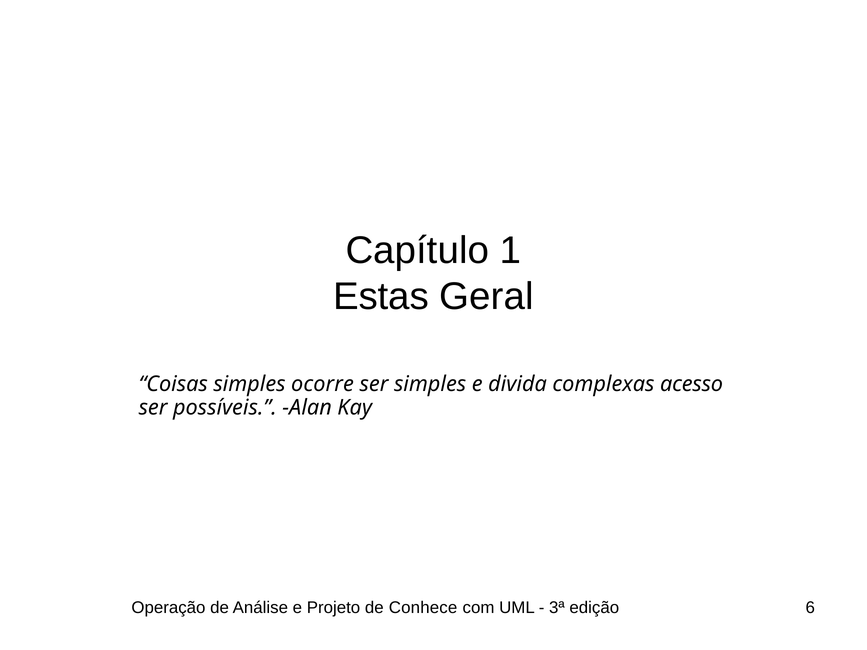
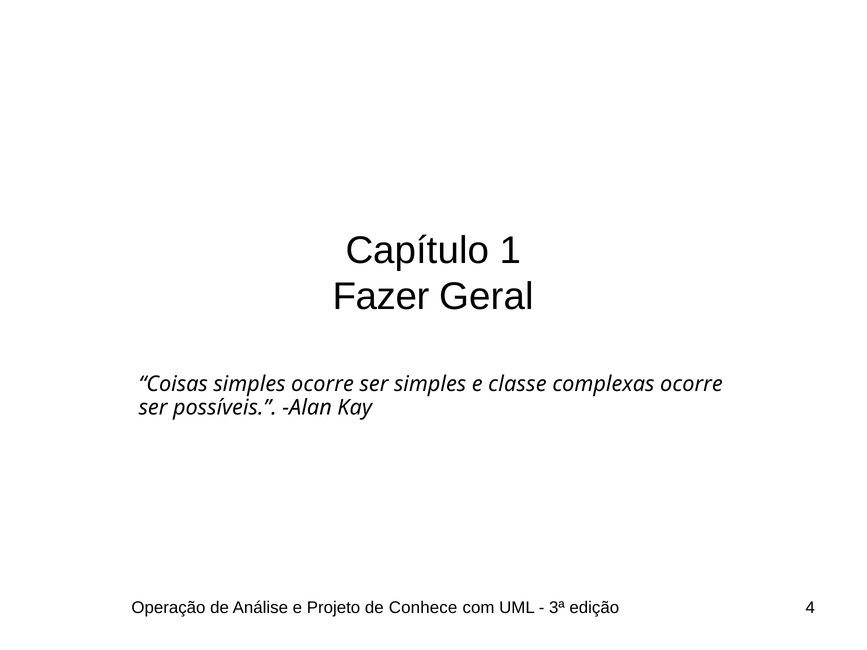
Estas: Estas -> Fazer (381, 297)
divida: divida -> classe (517, 384)
complexas acesso: acesso -> ocorre (691, 384)
6: 6 -> 4 (810, 608)
